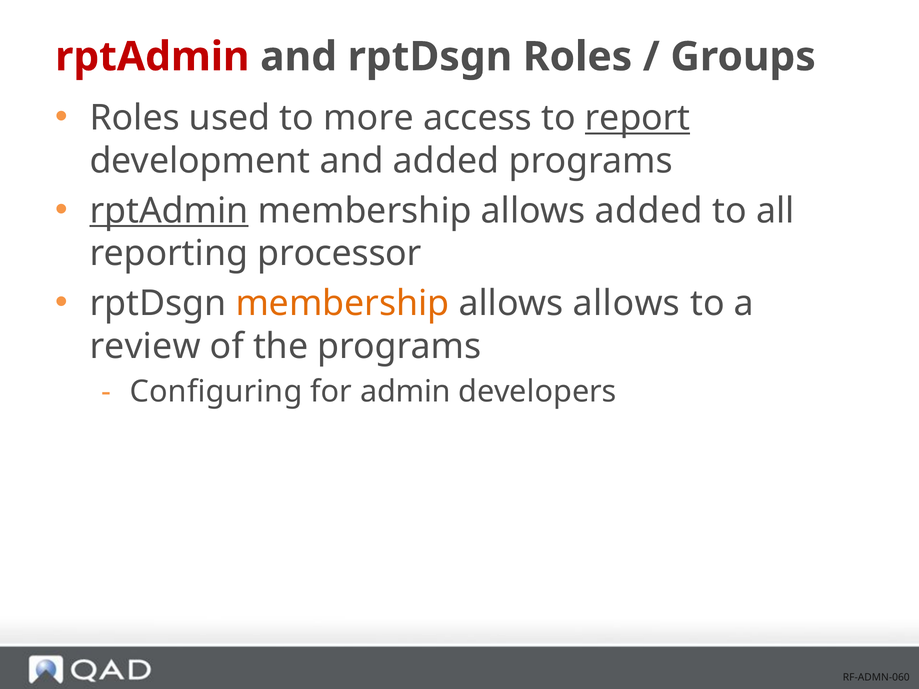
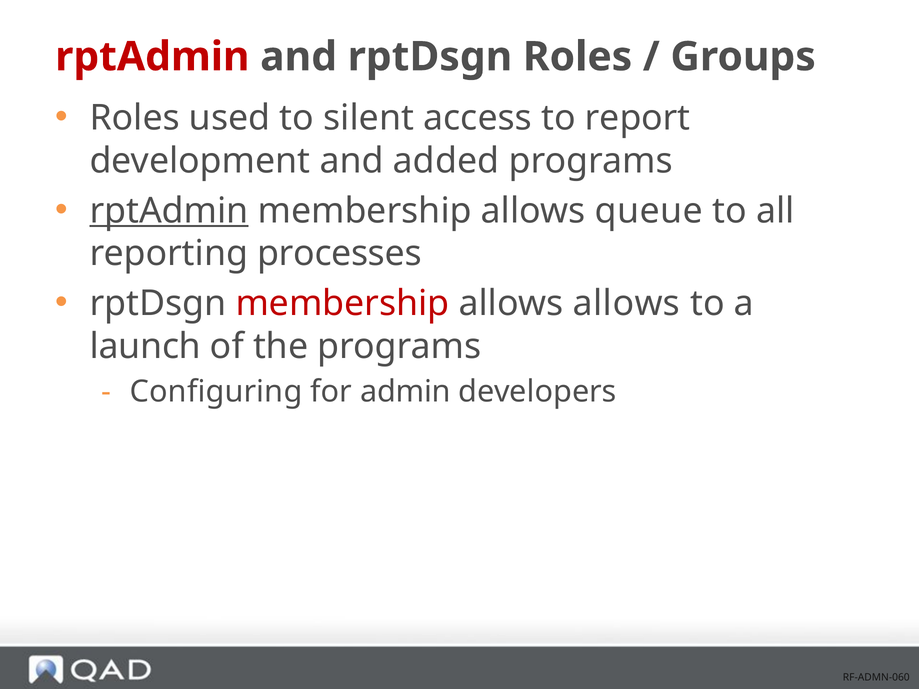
more: more -> silent (369, 118)
report underline: present -> none (638, 118)
allows added: added -> queue (649, 211)
processor: processor -> processes (339, 254)
membership colour: orange -> red (342, 304)
review: review -> launch (145, 346)
